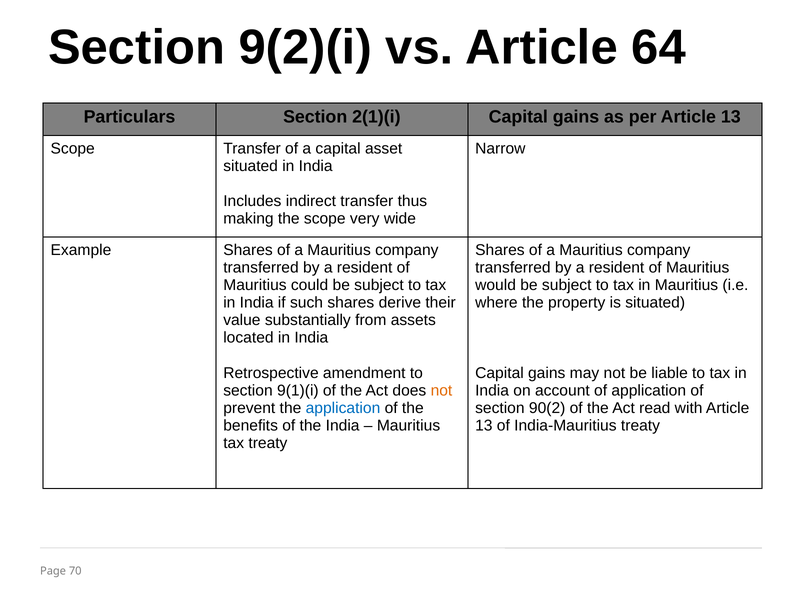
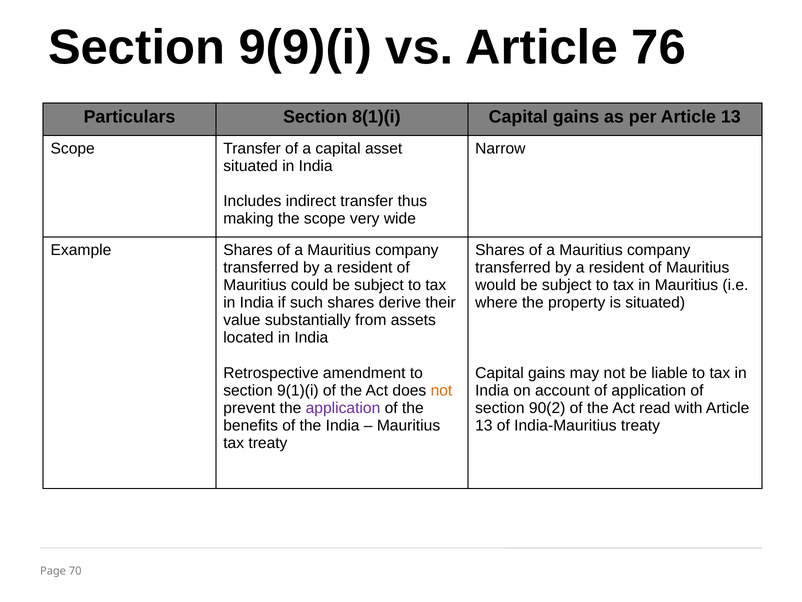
9(2)(i: 9(2)(i -> 9(9)(i (305, 48)
64: 64 -> 76 (659, 48)
2(1)(i: 2(1)(i -> 8(1)(i (376, 117)
application colour: blue -> purple (343, 408)
